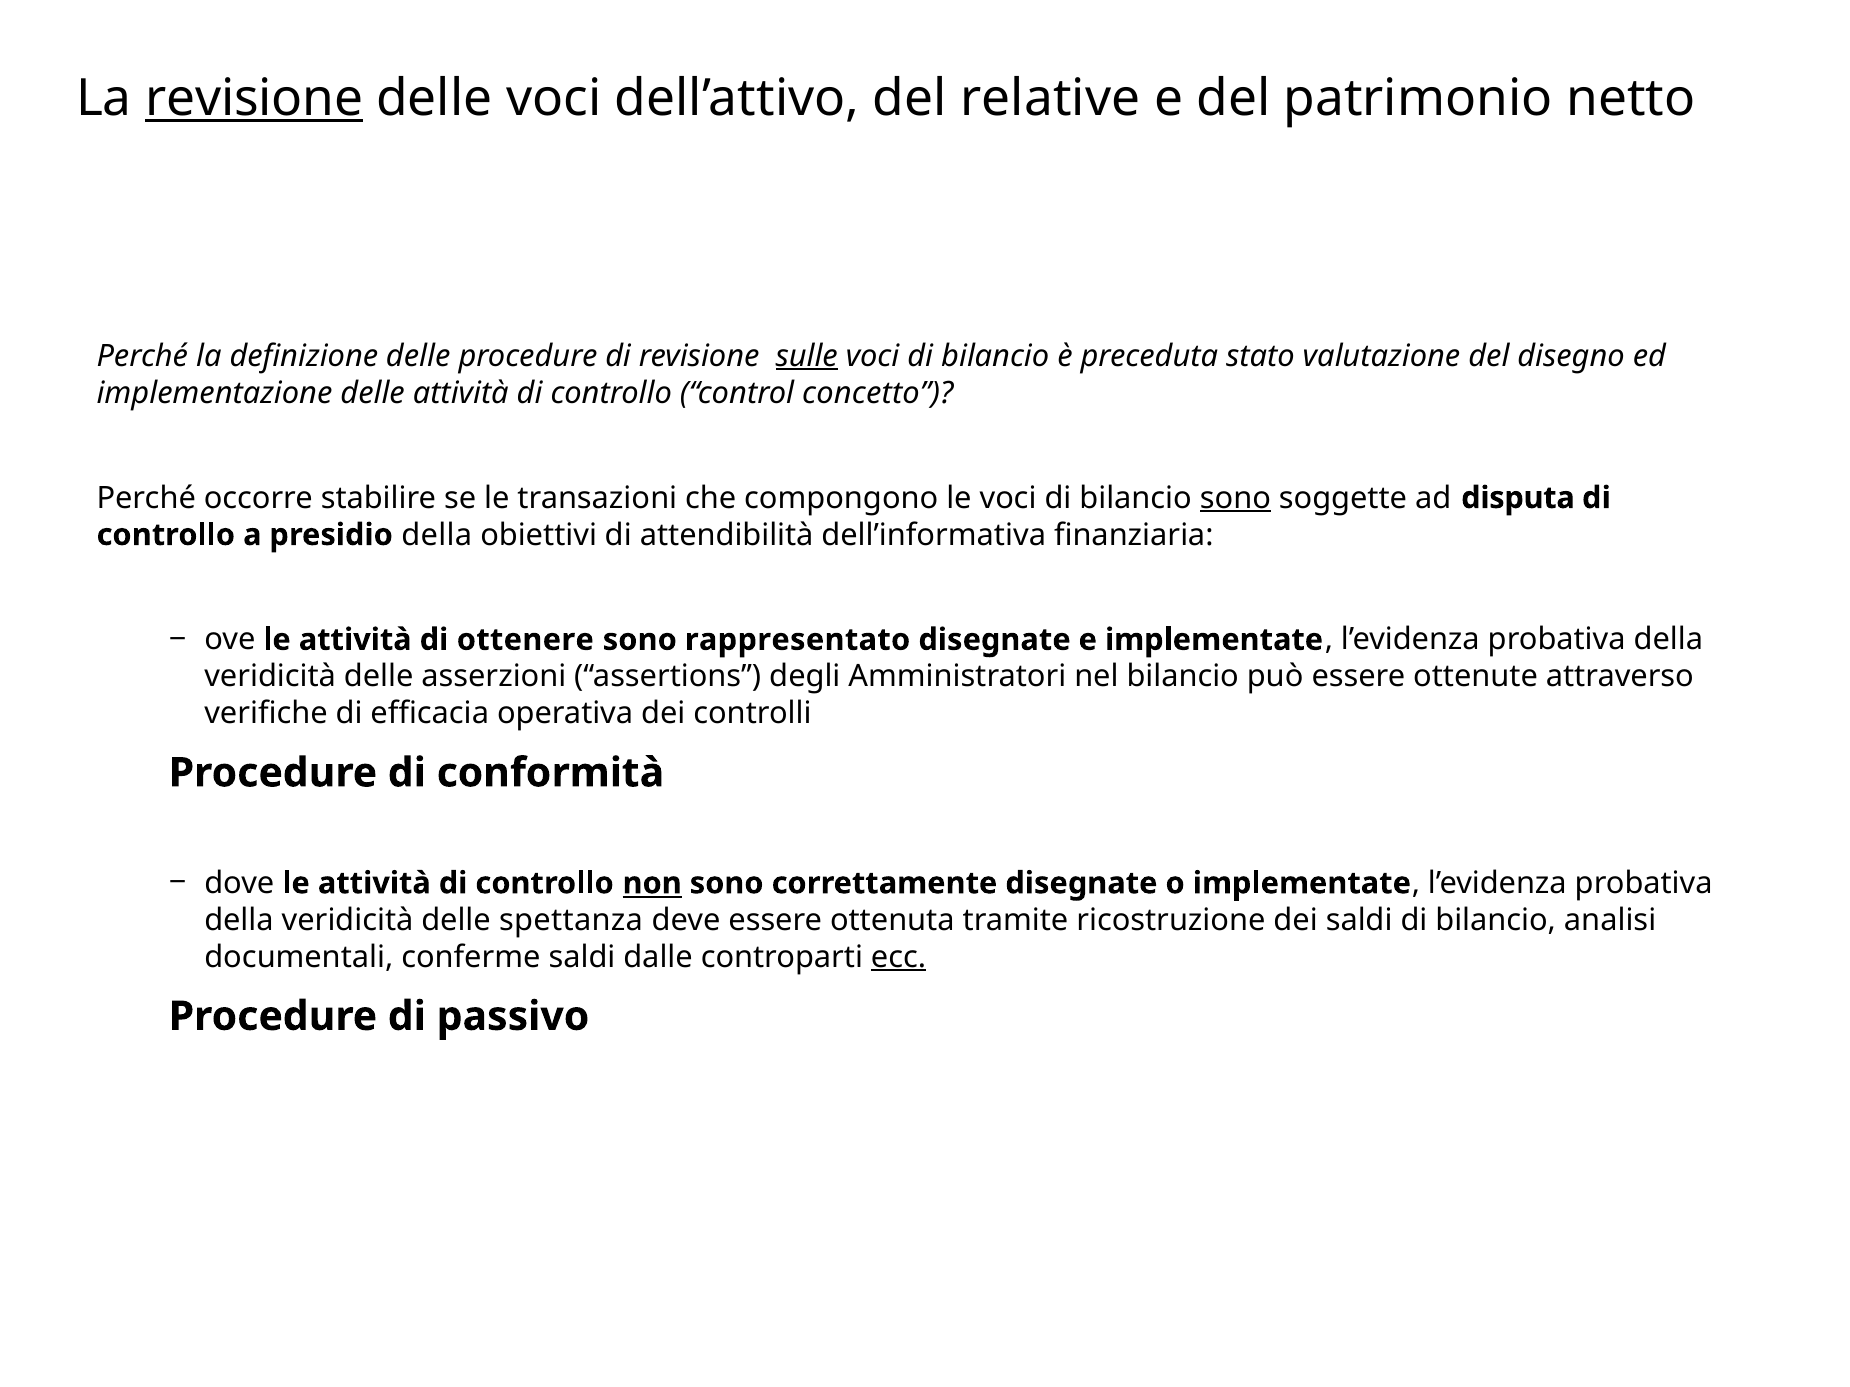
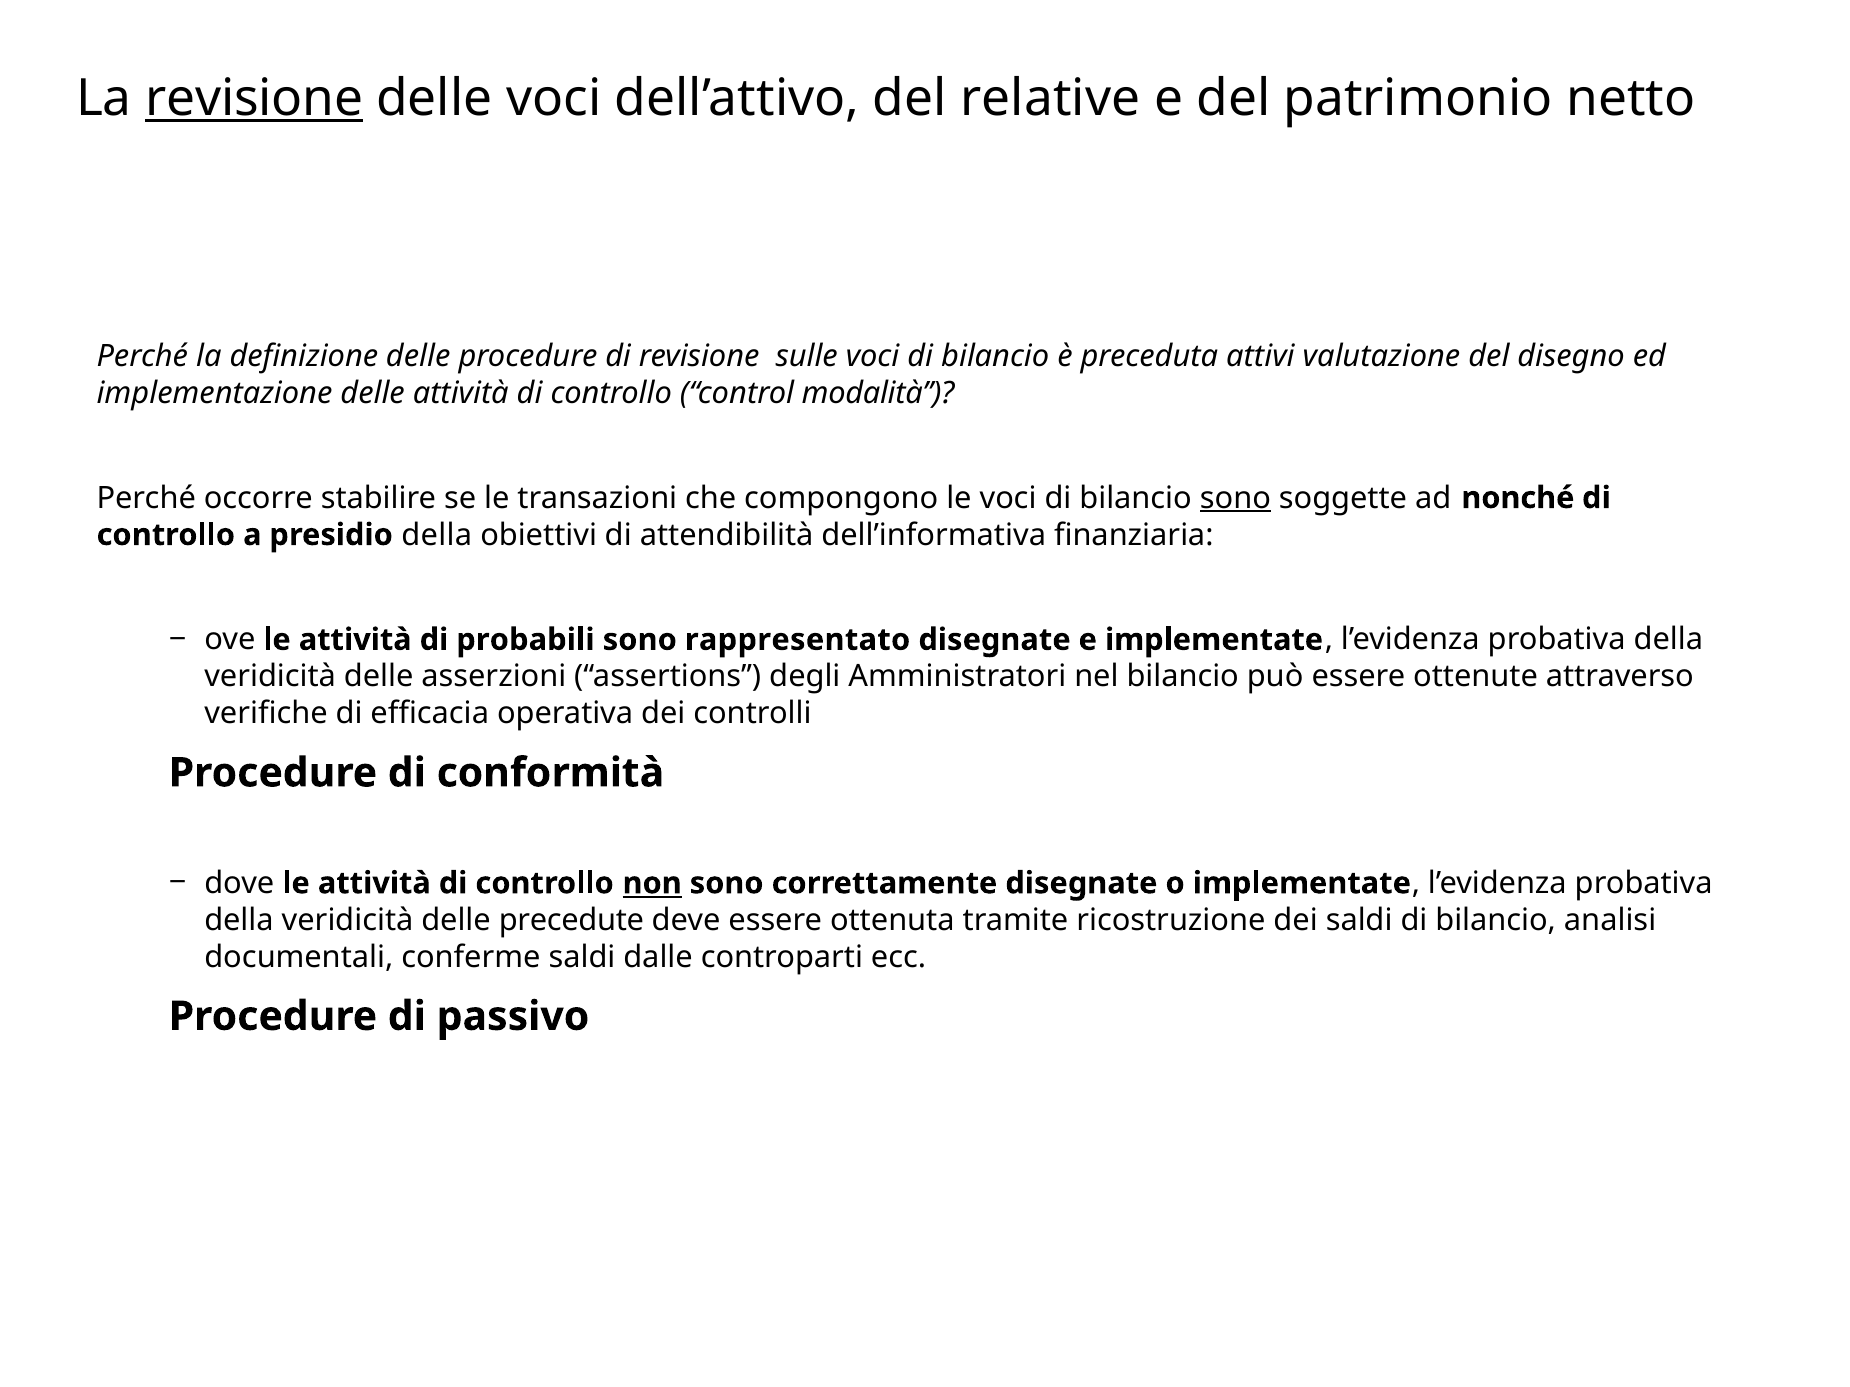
sulle underline: present -> none (807, 356)
stato: stato -> attivi (1260, 356)
concetto: concetto -> modalità (878, 393)
disputa: disputa -> nonché (1518, 498)
ottenere: ottenere -> probabili (525, 640)
spettanza: spettanza -> precedute (571, 921)
ecc underline: present -> none (899, 958)
